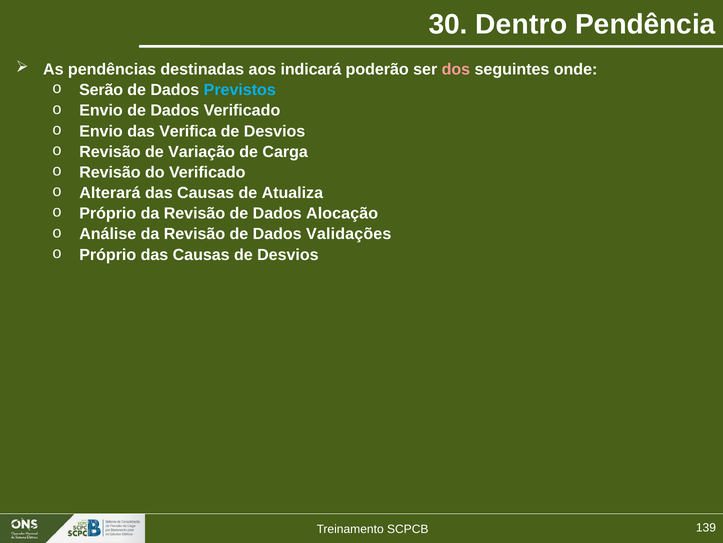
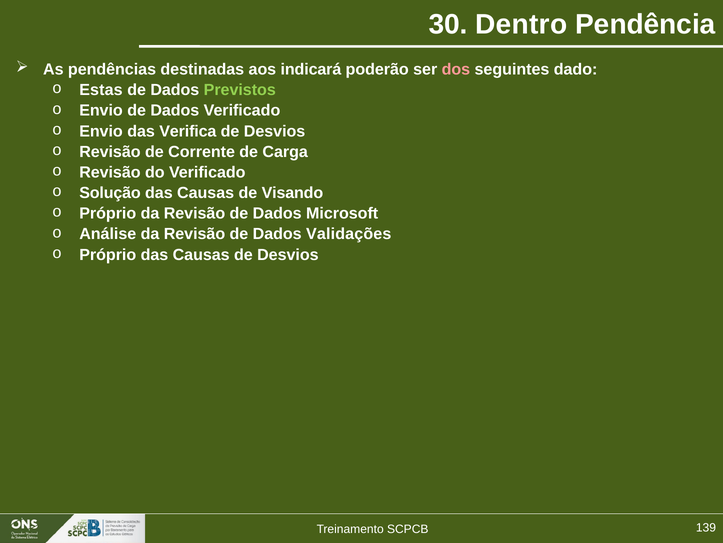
onde: onde -> dado (576, 69)
Serão: Serão -> Estas (101, 90)
Previstos colour: light blue -> light green (240, 90)
Variação: Variação -> Corrente (202, 152)
Alterará: Alterará -> Solução (110, 193)
Atualiza: Atualiza -> Visando (292, 193)
Alocação: Alocação -> Microsoft (342, 213)
